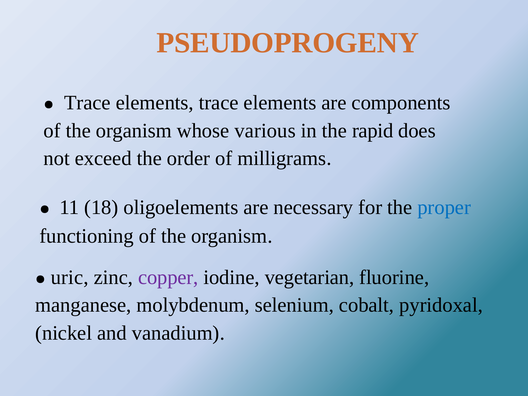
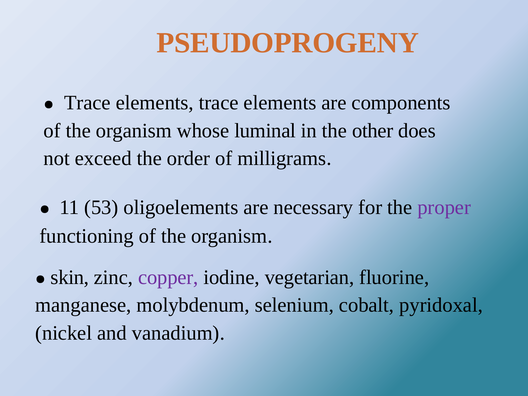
various: various -> luminal (265, 131)
rapid: rapid -> other (373, 131)
18: 18 -> 53 (101, 207)
proper colour: blue -> purple (444, 207)
uric: uric -> skin (70, 277)
